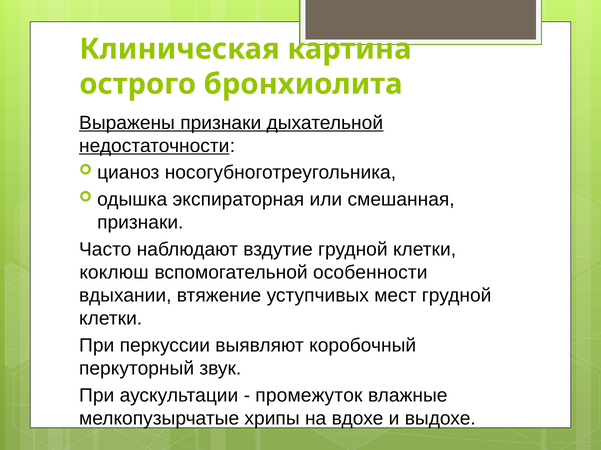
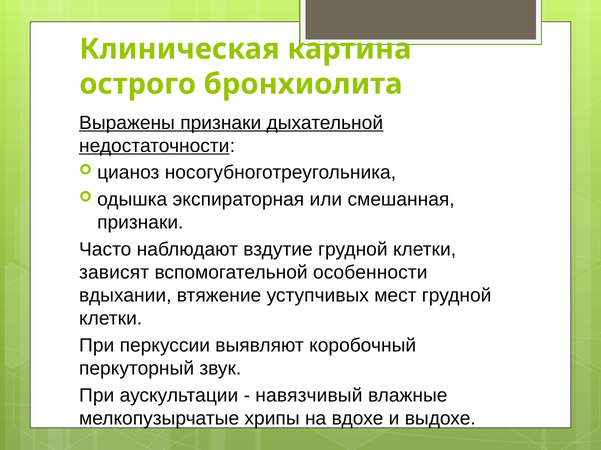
коклюш: коклюш -> зависят (114, 273)
промежуток: промежуток -> навязчивый (309, 396)
